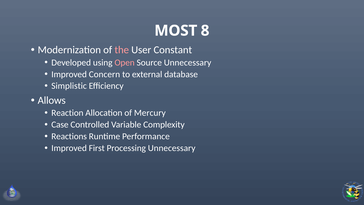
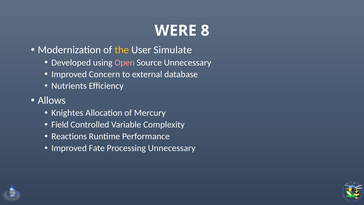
MOST: MOST -> WERE (176, 31)
the colour: pink -> yellow (122, 50)
Constant: Constant -> Simulate (173, 50)
Simplistic: Simplistic -> Nutrients (69, 86)
Reaction: Reaction -> Knightes (67, 113)
Case: Case -> Field (60, 125)
First: First -> Fate (97, 148)
